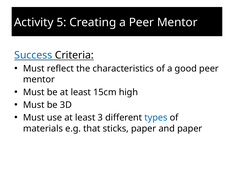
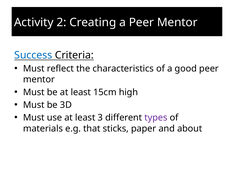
5: 5 -> 2 (61, 22)
types colour: blue -> purple (156, 118)
and paper: paper -> about (190, 129)
